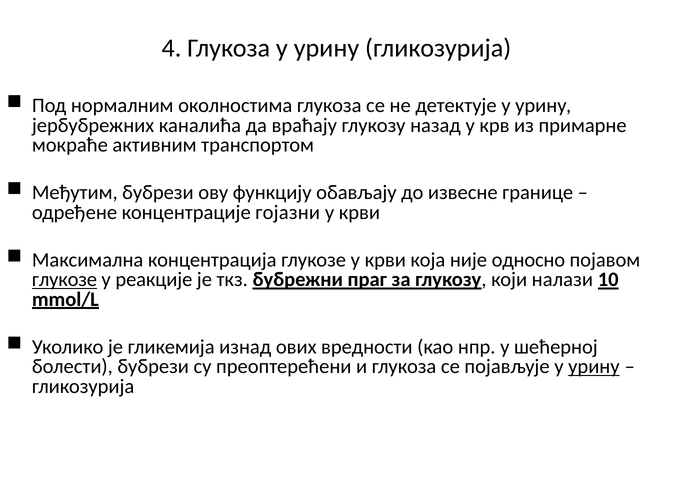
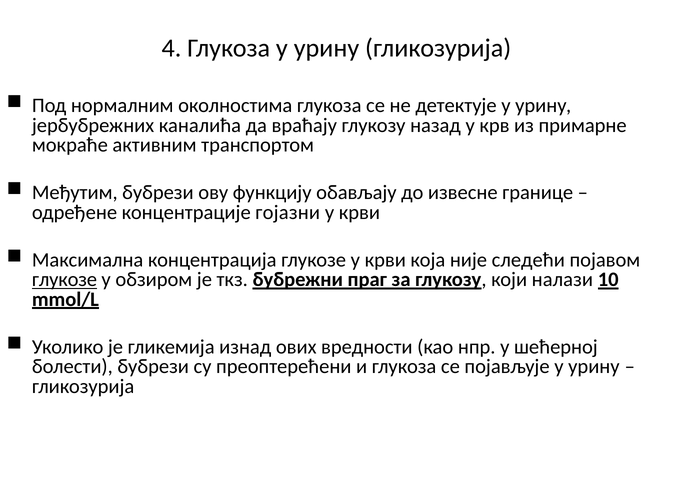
односно: односно -> следећи (528, 260)
реакције: реакције -> обзиром (154, 280)
урину underline: present -> none (594, 367)
